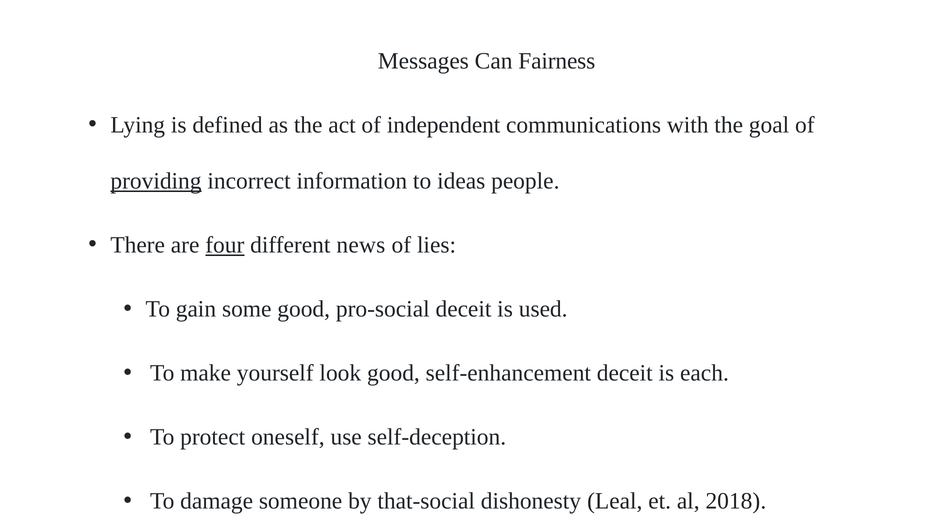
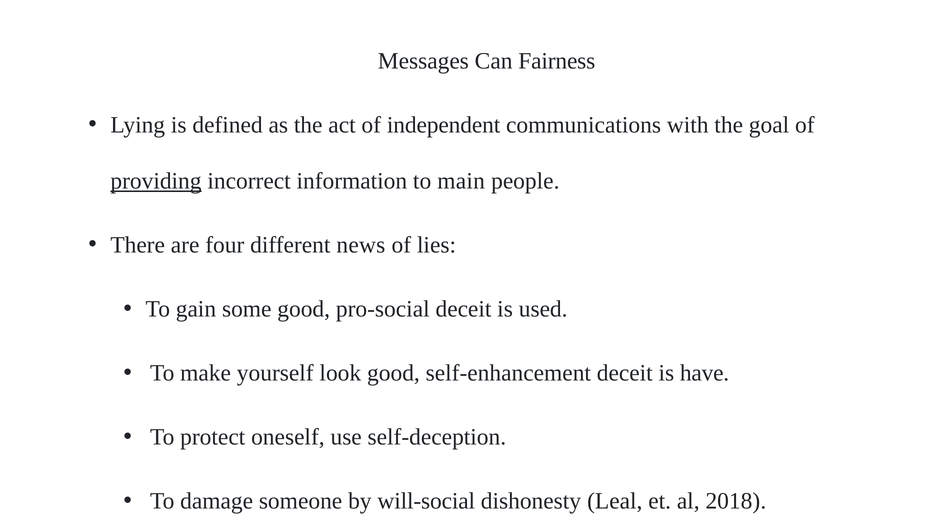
ideas: ideas -> main (461, 181)
four underline: present -> none (225, 245)
each: each -> have (705, 374)
that-social: that-social -> will-social (426, 502)
